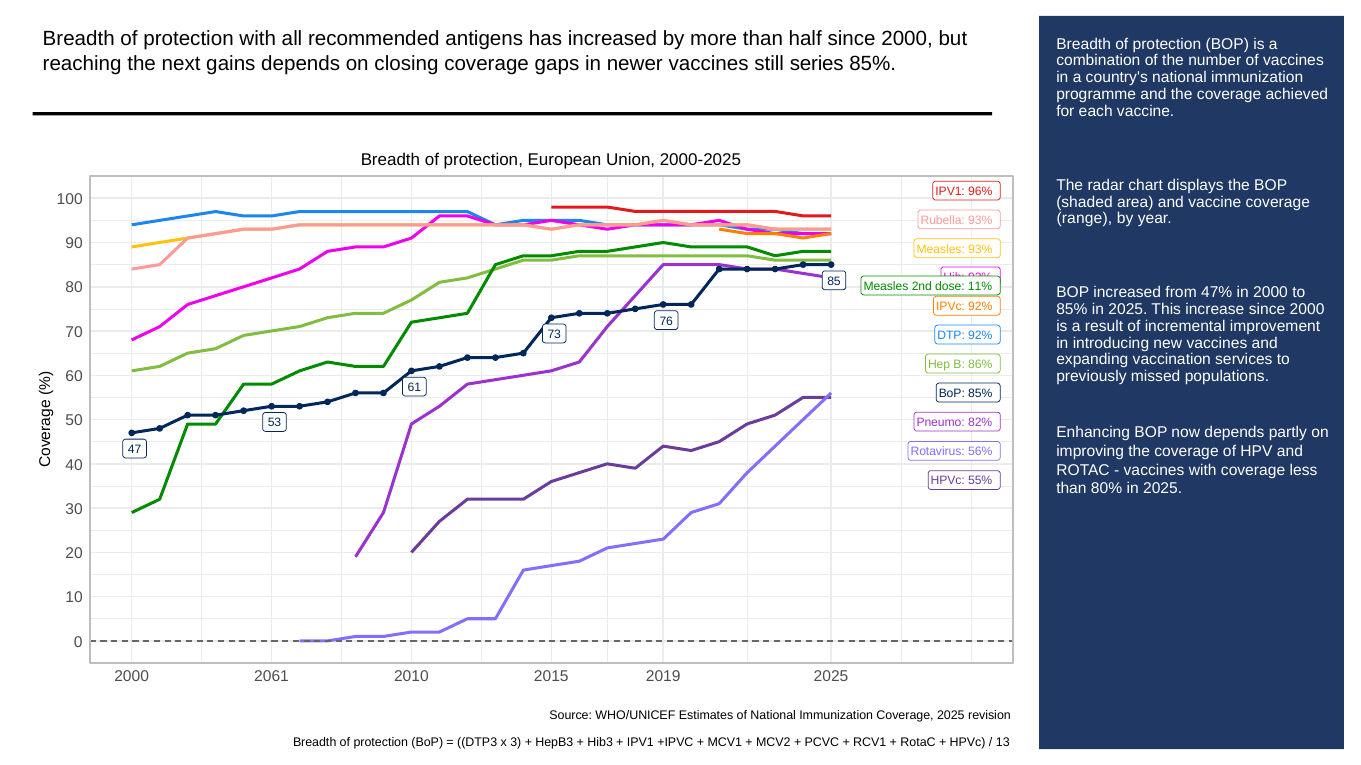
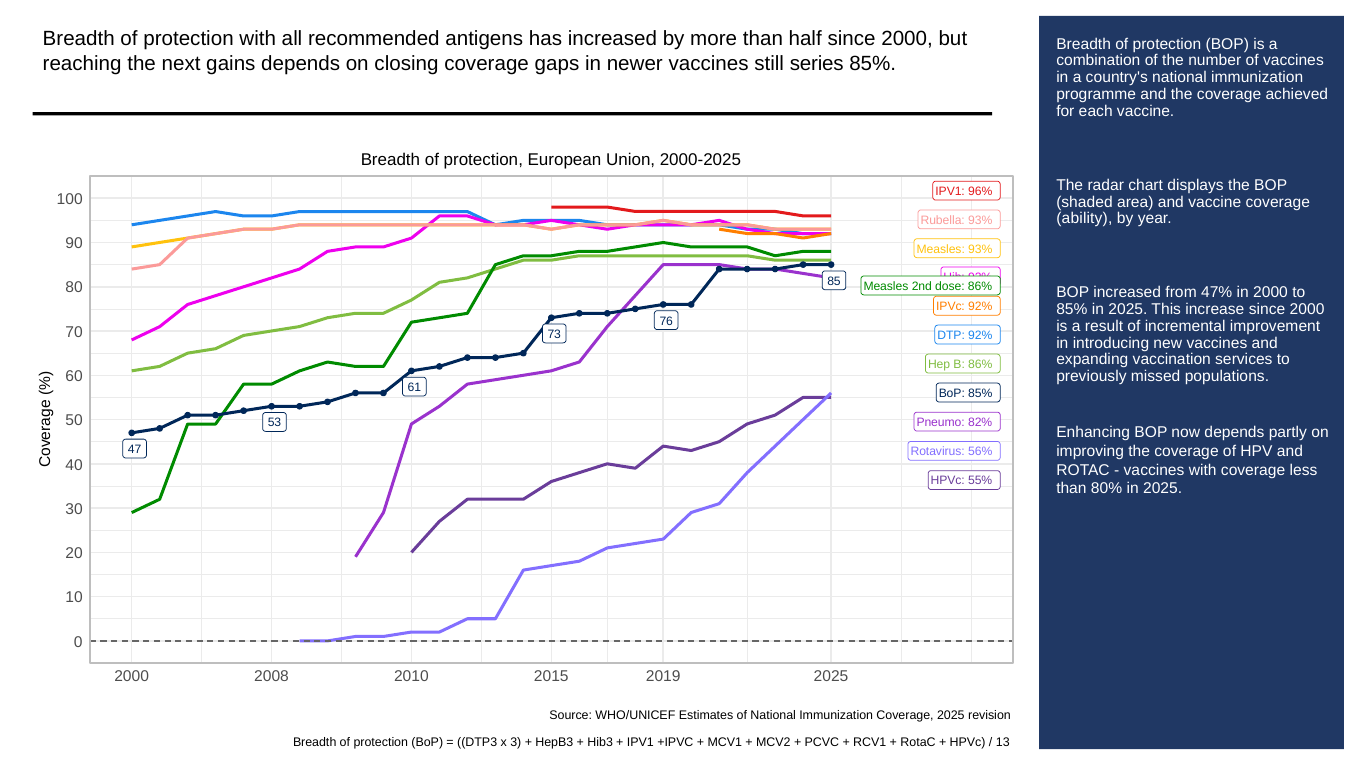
range: range -> ability (1084, 219)
dose 11%: 11% -> 86% (980, 287)
2061: 2061 -> 2008 (272, 677)
